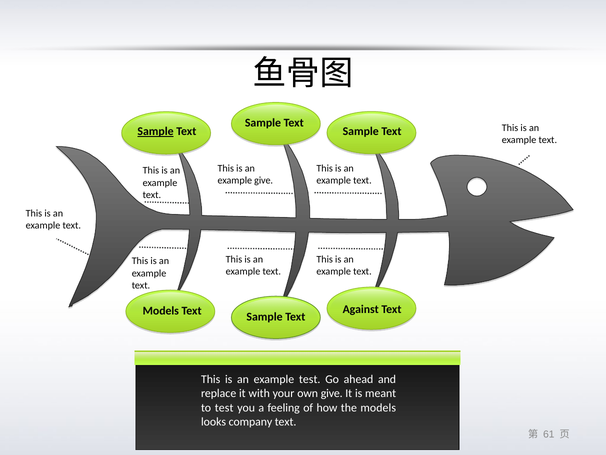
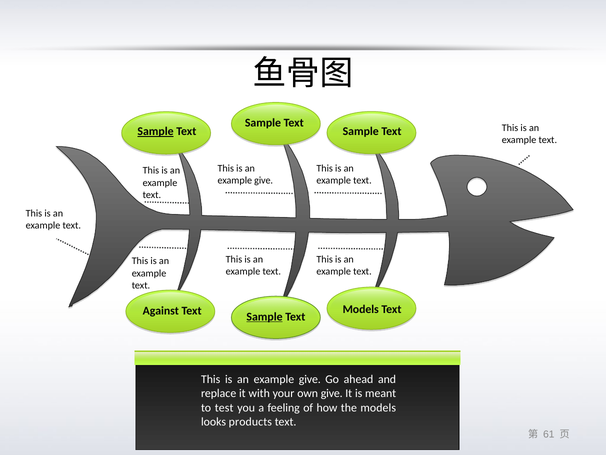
Against: Against -> Models (361, 309)
Models: Models -> Against (161, 311)
Sample underline: none -> present (265, 316)
test: test -> give (310, 379)
company: company -> products (250, 421)
